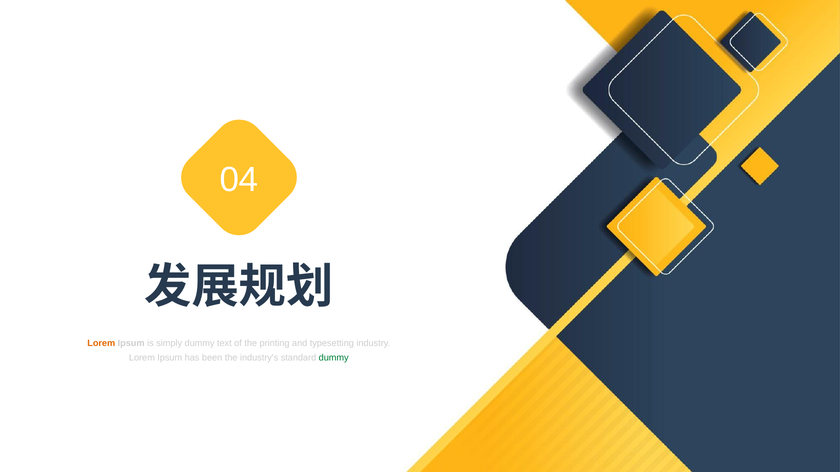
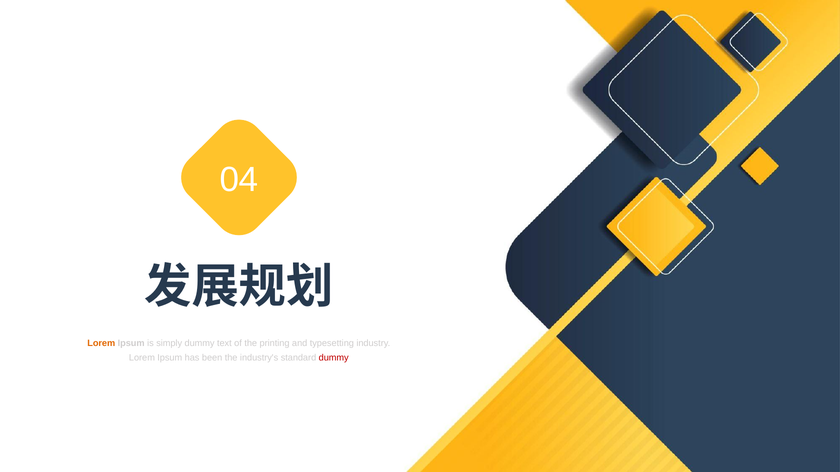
dummy colour: green -> red (334, 358)
